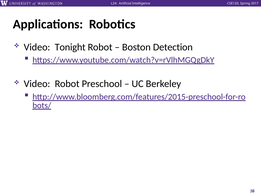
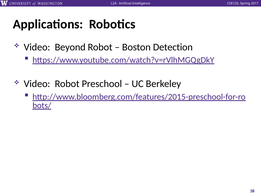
Tonight: Tonight -> Beyond (70, 47)
